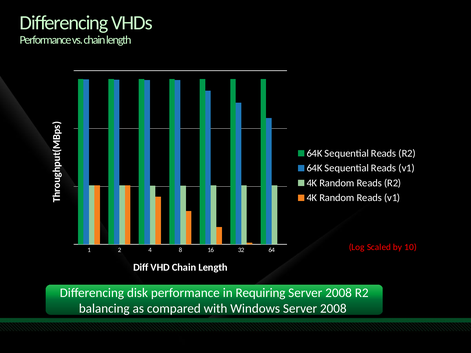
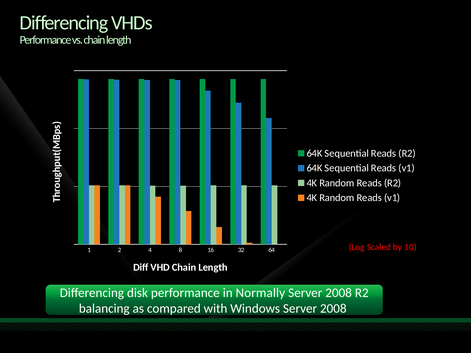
Requiring: Requiring -> Normally (260, 293)
